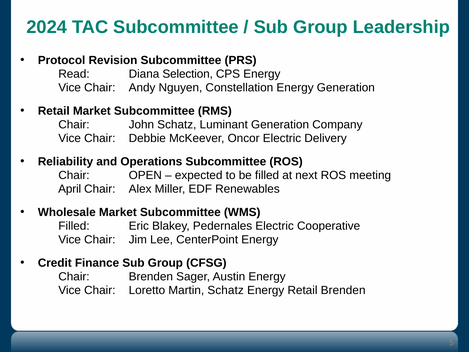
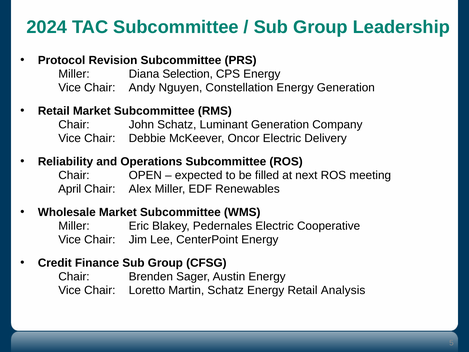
Read: Read -> Miller (74, 74)
Filled: Filled -> Miller (74, 226)
Retail Brenden: Brenden -> Analysis (343, 290)
